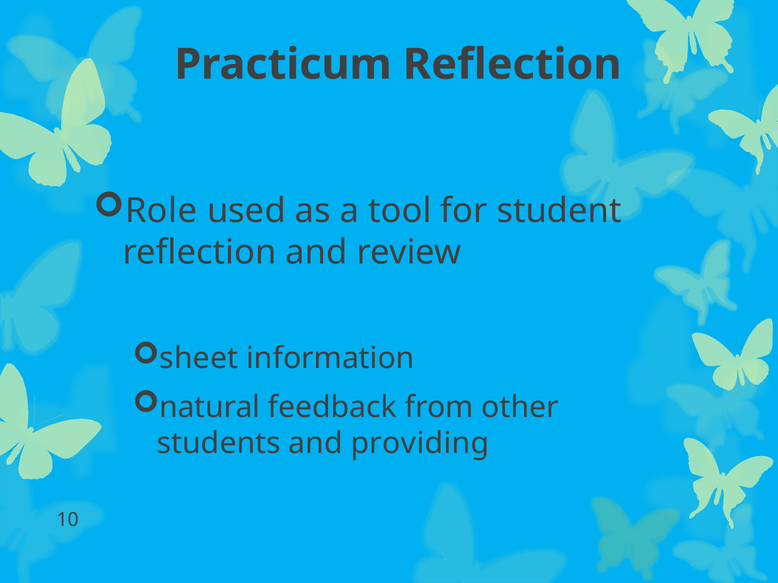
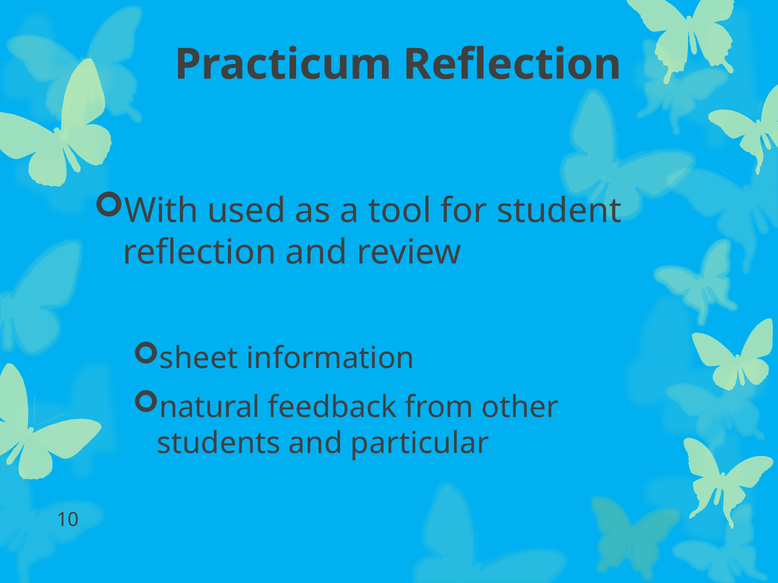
Role: Role -> With (161, 211)
providing: providing -> particular (420, 444)
